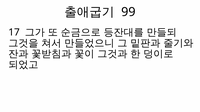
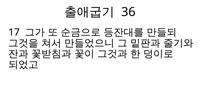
99: 99 -> 36 (128, 12)
